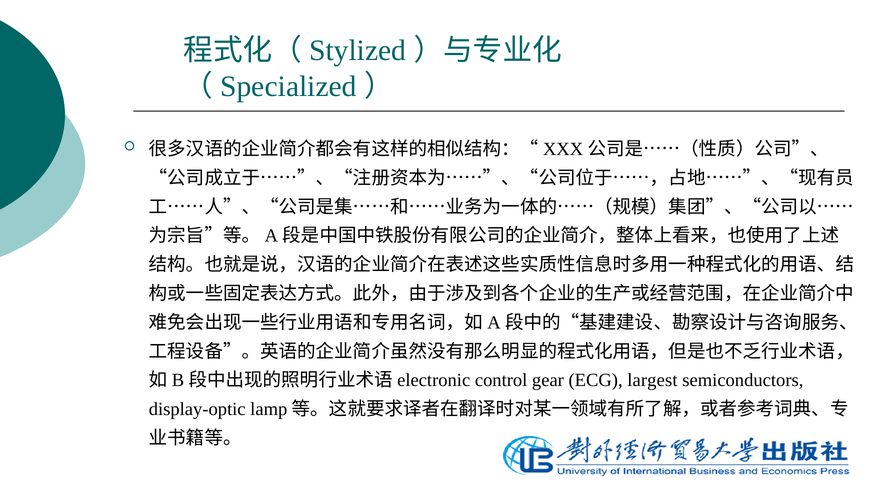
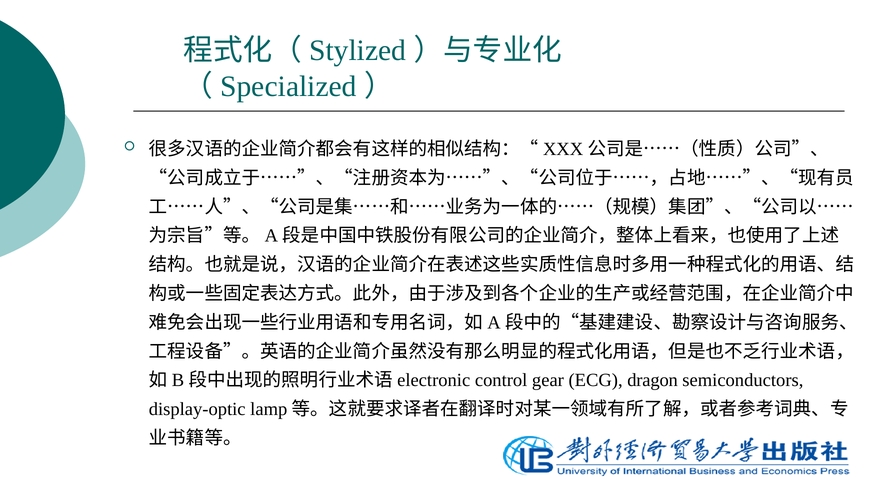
largest: largest -> dragon (653, 380)
